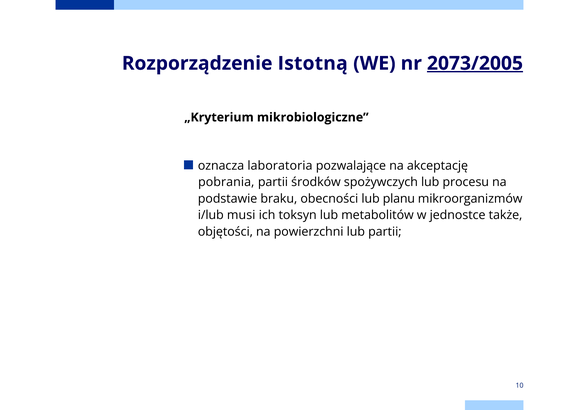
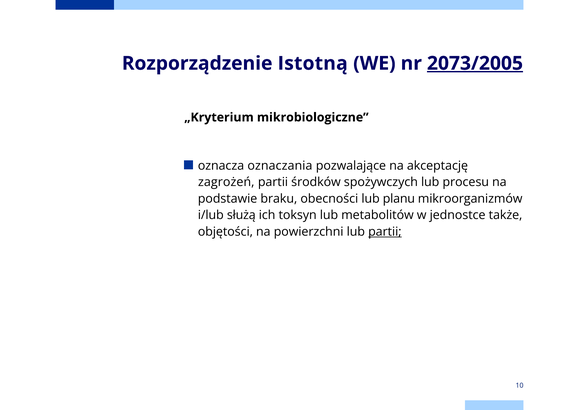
laboratoria: laboratoria -> oznaczania (280, 165)
pobrania: pobrania -> zagrożeń (226, 182)
musi: musi -> służą (241, 215)
partii underline: none -> present (385, 231)
